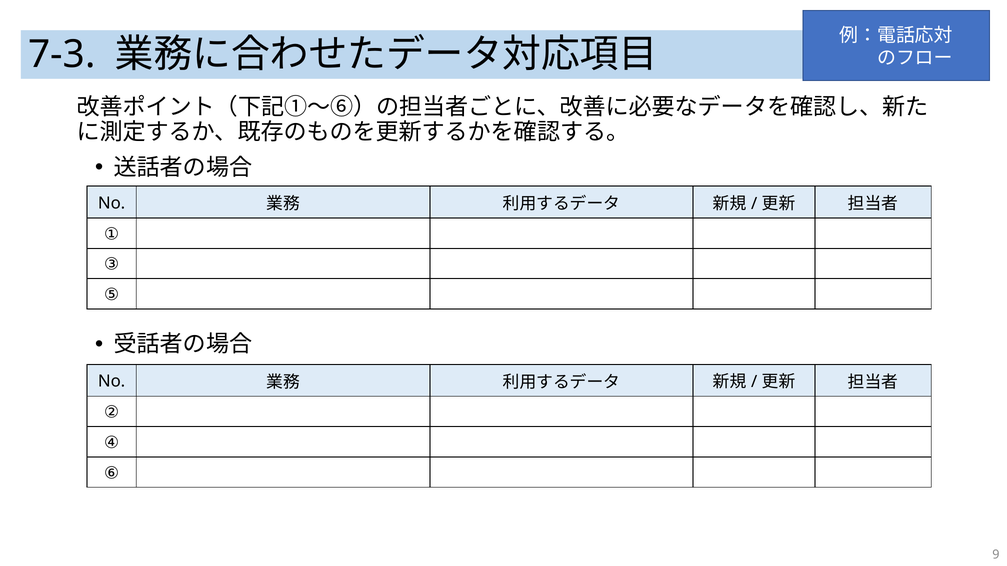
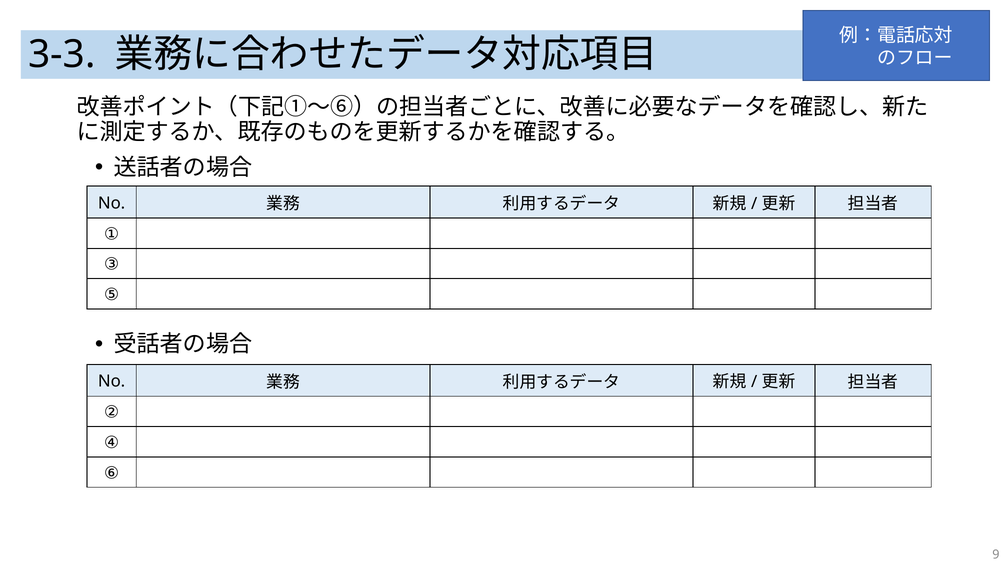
7-3: 7-3 -> 3-3 (62, 55)
